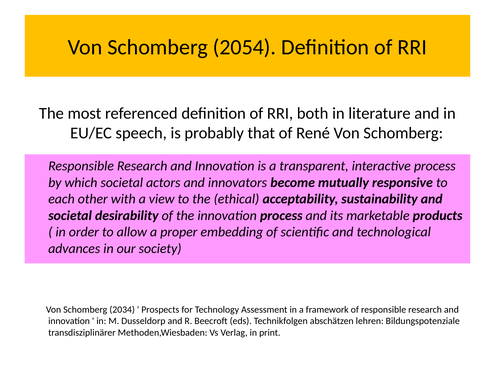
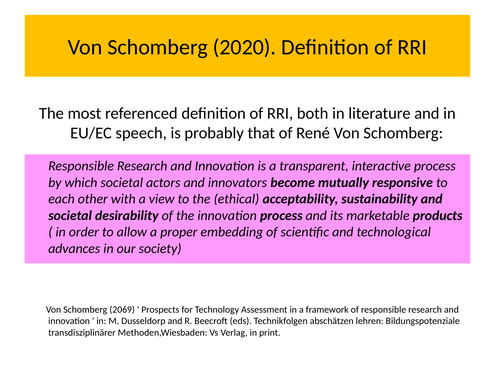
2054: 2054 -> 2020 (244, 47)
2034: 2034 -> 2069 (122, 310)
